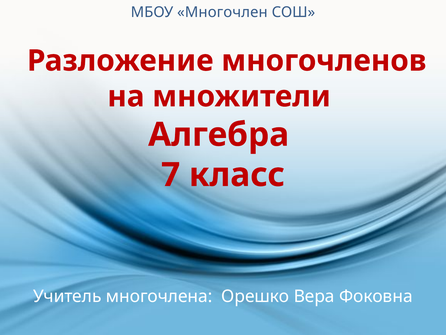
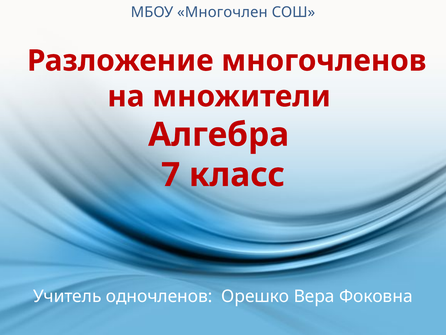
многочлена: многочлена -> одночленов (159, 296)
